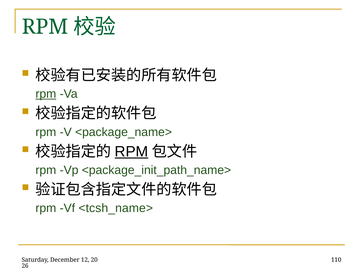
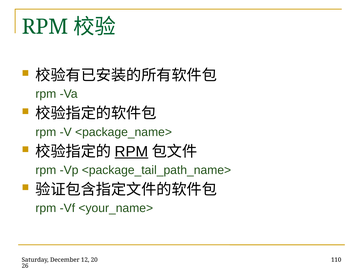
rpm underline: present -> none (46, 94)
<package_init_path_name>: <package_init_path_name> -> <package_tail_path_name> (156, 170)
<tcsh_name>: <tcsh_name> -> <your_name> (116, 208)
